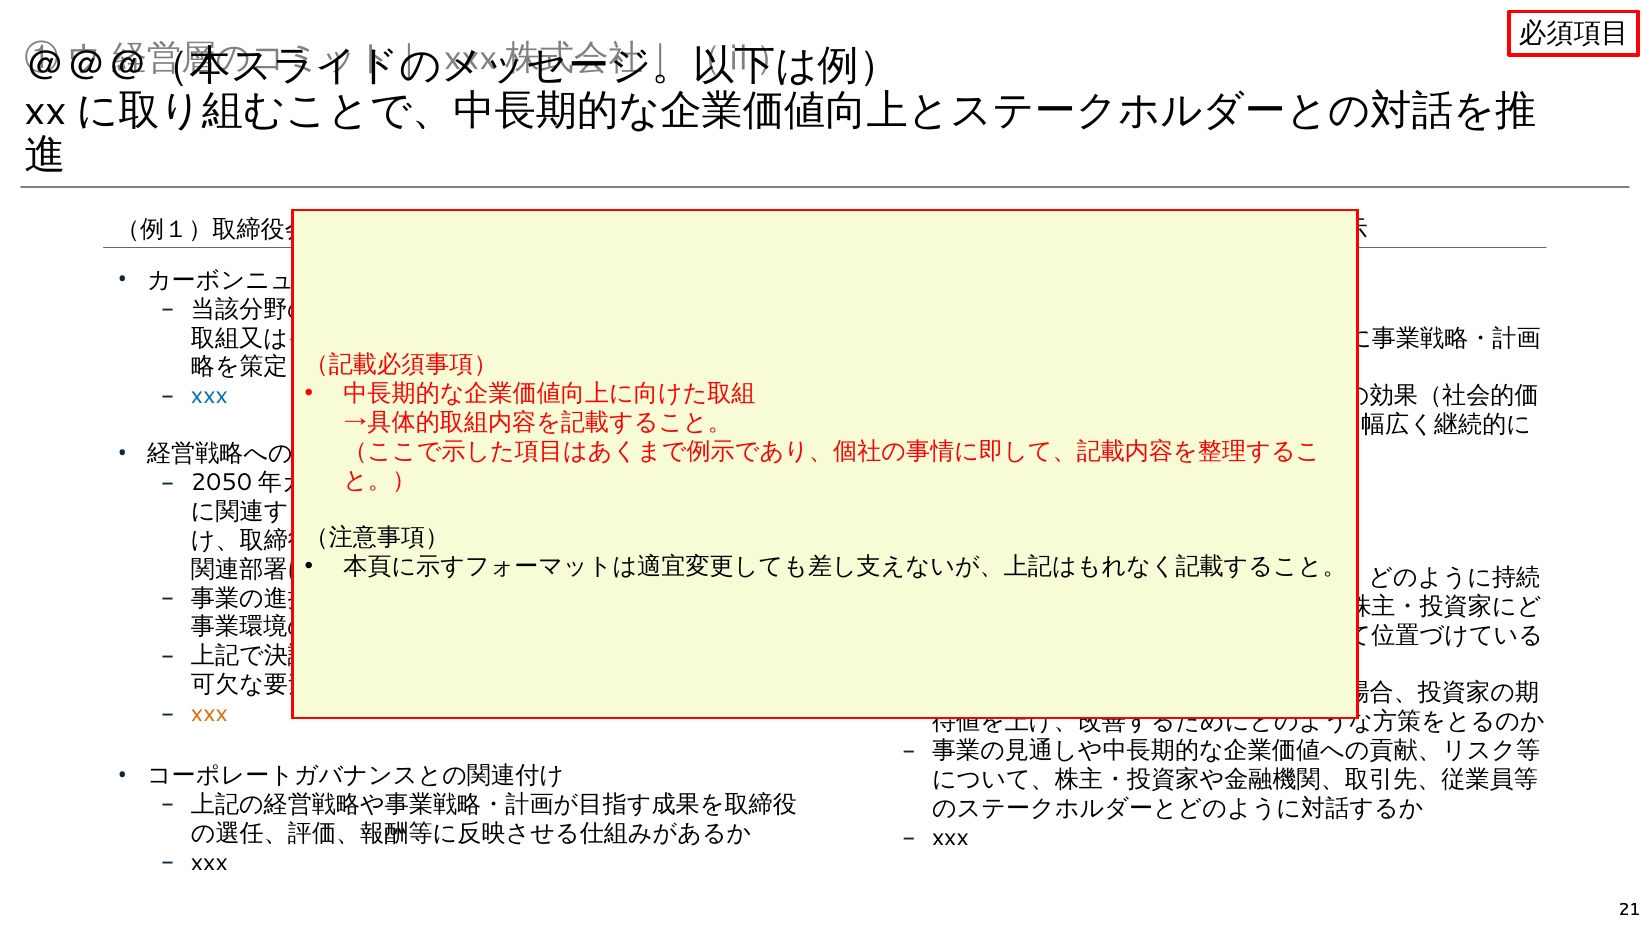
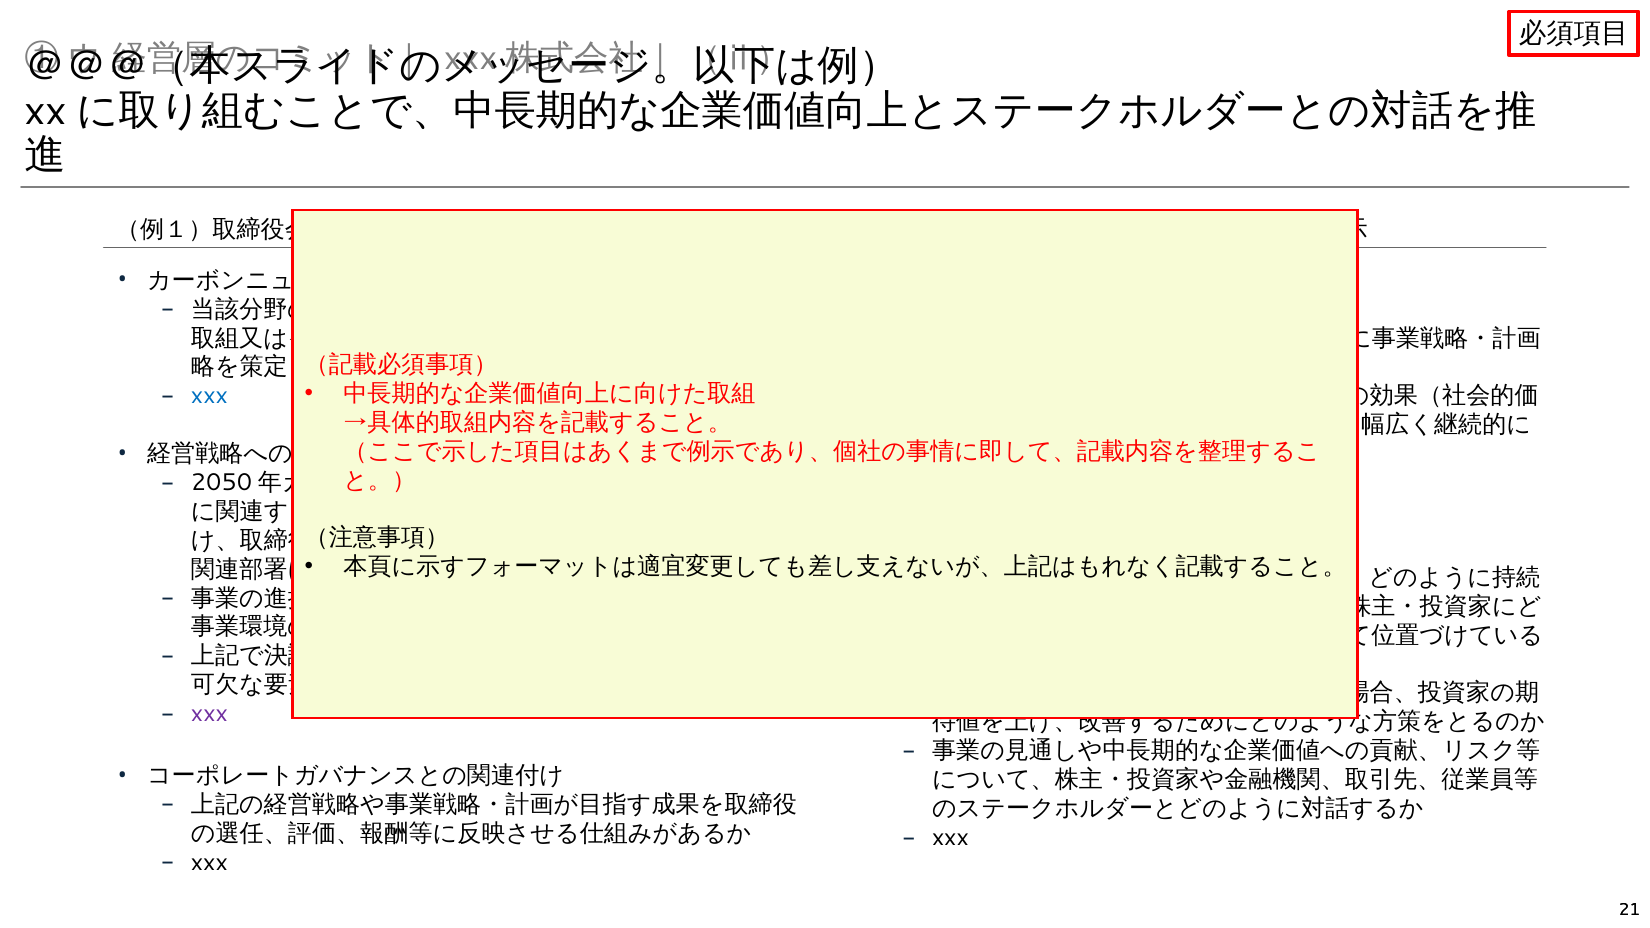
xxx colour: orange -> purple (209, 714)
